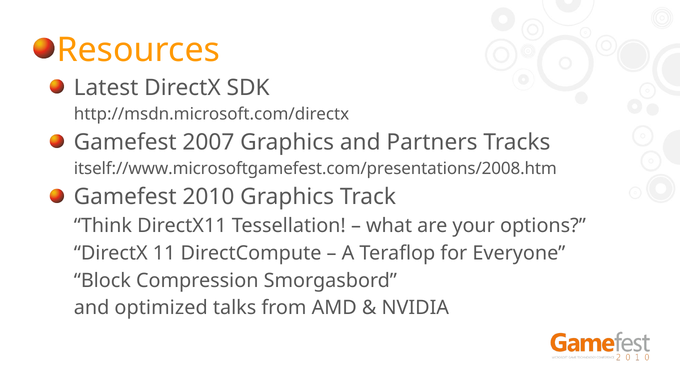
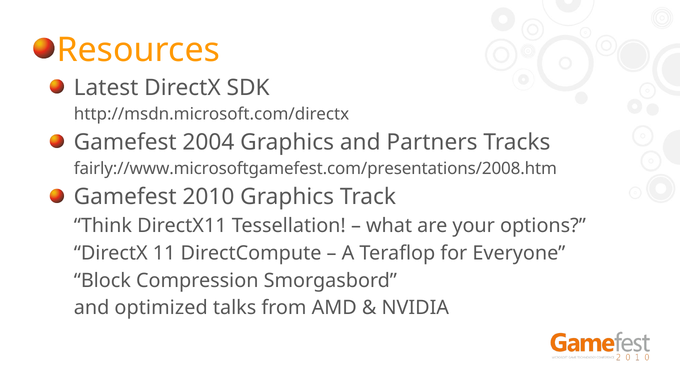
2007: 2007 -> 2004 (208, 143)
itself://www.microsoftgamefest.com/presentations/2008.htm: itself://www.microsoftgamefest.com/presentations/2008.htm -> fairly://www.microsoftgamefest.com/presentations/2008.htm (315, 169)
